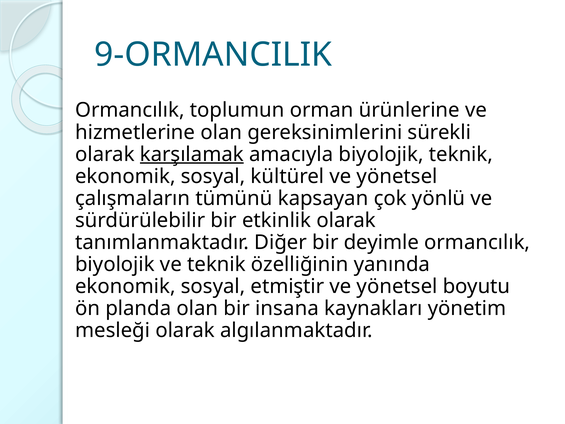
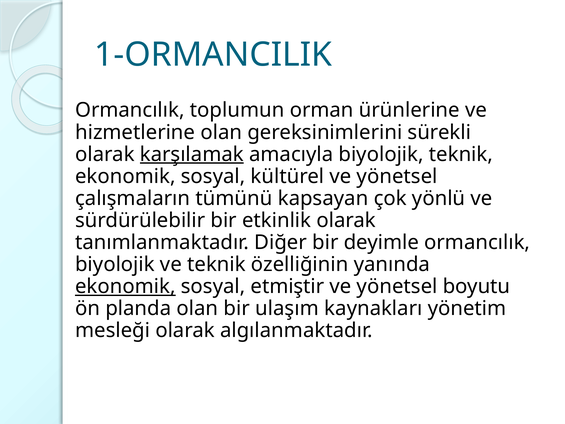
9-ORMANCILIK: 9-ORMANCILIK -> 1-ORMANCILIK (213, 55)
ekonomik underline: none -> present (125, 286)
insana: insana -> ulaşım (287, 308)
